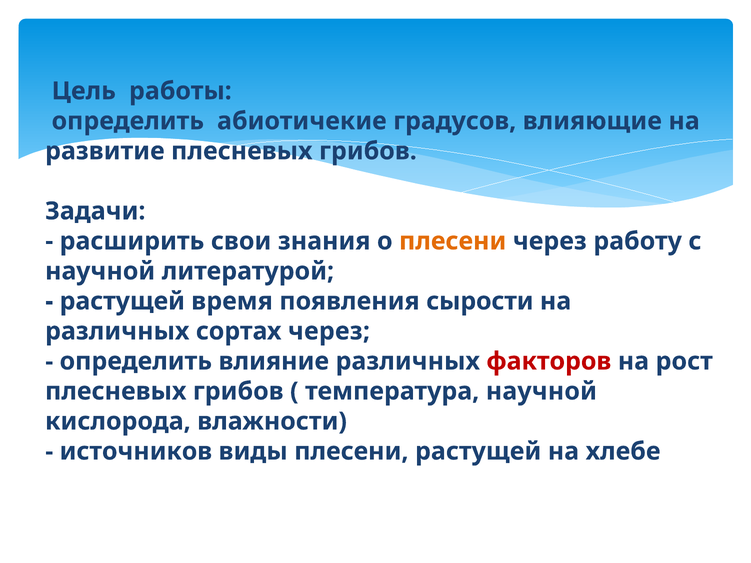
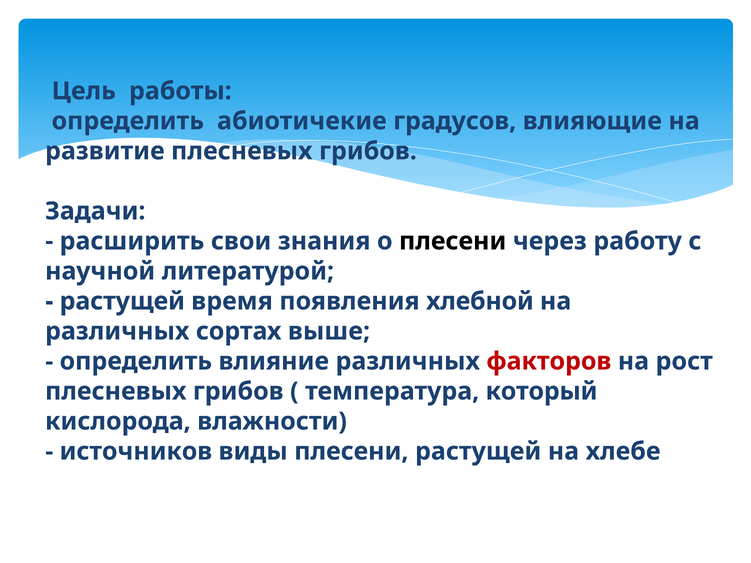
плесени colour: orange -> black (453, 241)
сырости: сырости -> хлебной (480, 301)
сортах через: через -> выше (329, 331)
температура научной: научной -> который (542, 391)
